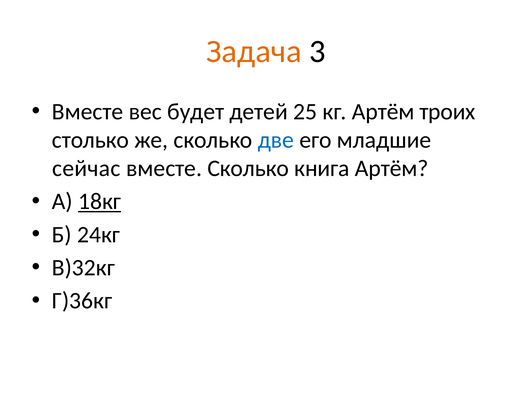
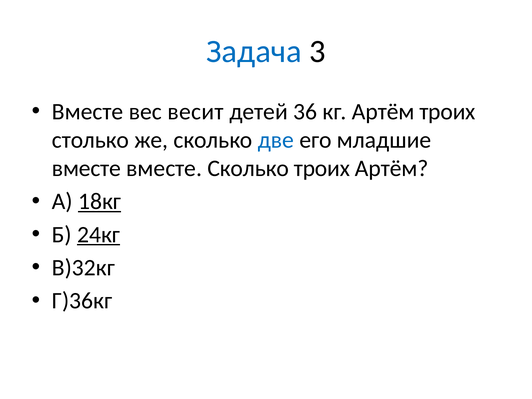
Задача colour: orange -> blue (254, 51)
будет: будет -> весит (196, 112)
25: 25 -> 36 (305, 112)
сейчас: сейчас -> вместе (86, 168)
Сколько книга: книга -> троих (322, 168)
24кг underline: none -> present (99, 235)
